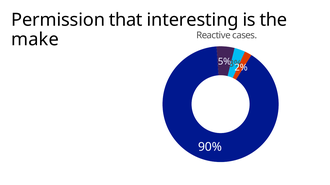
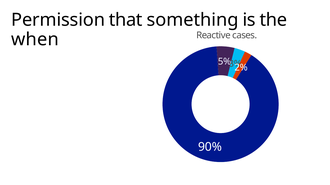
interesting: interesting -> something (193, 20)
make: make -> when (35, 40)
